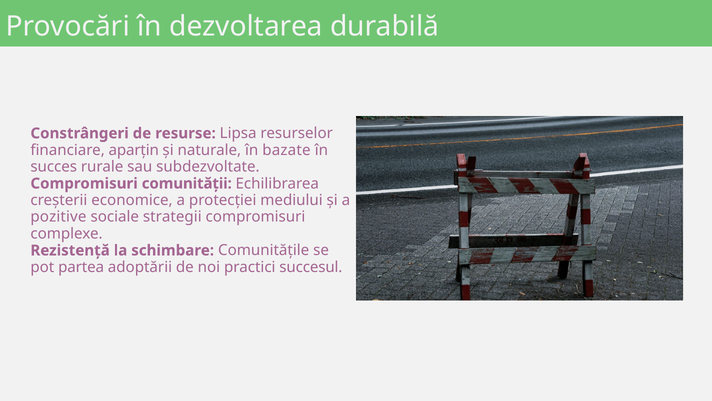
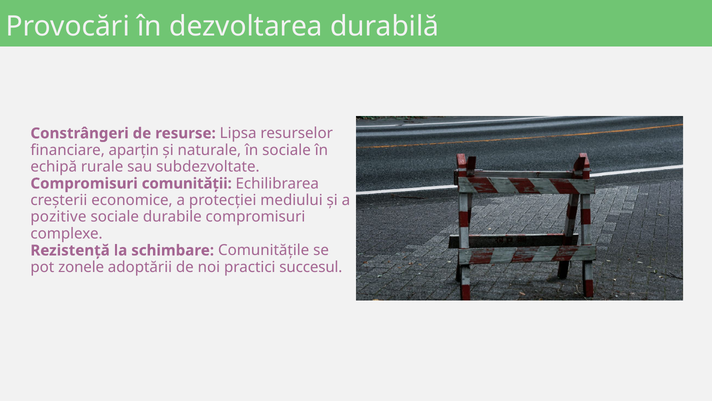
în bazate: bazate -> sociale (287, 150)
succes: succes -> echipă (54, 167)
strategii: strategii -> durabile (172, 217)
partea: partea -> zonele (81, 267)
